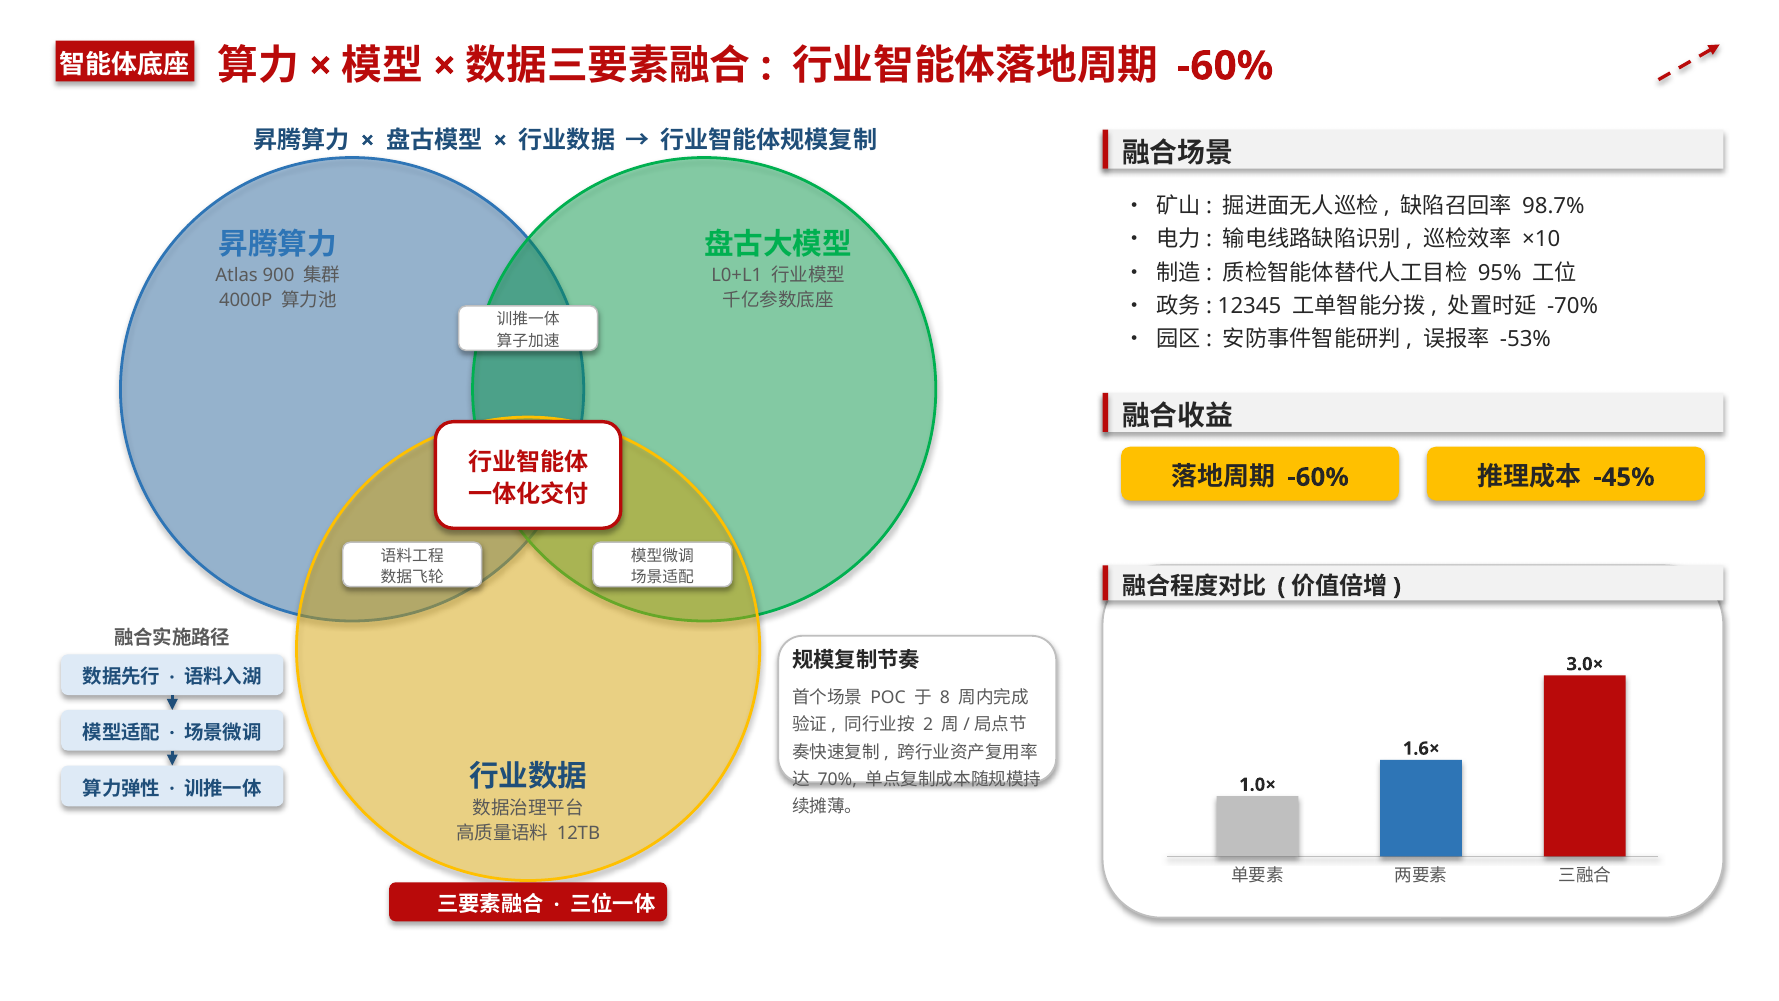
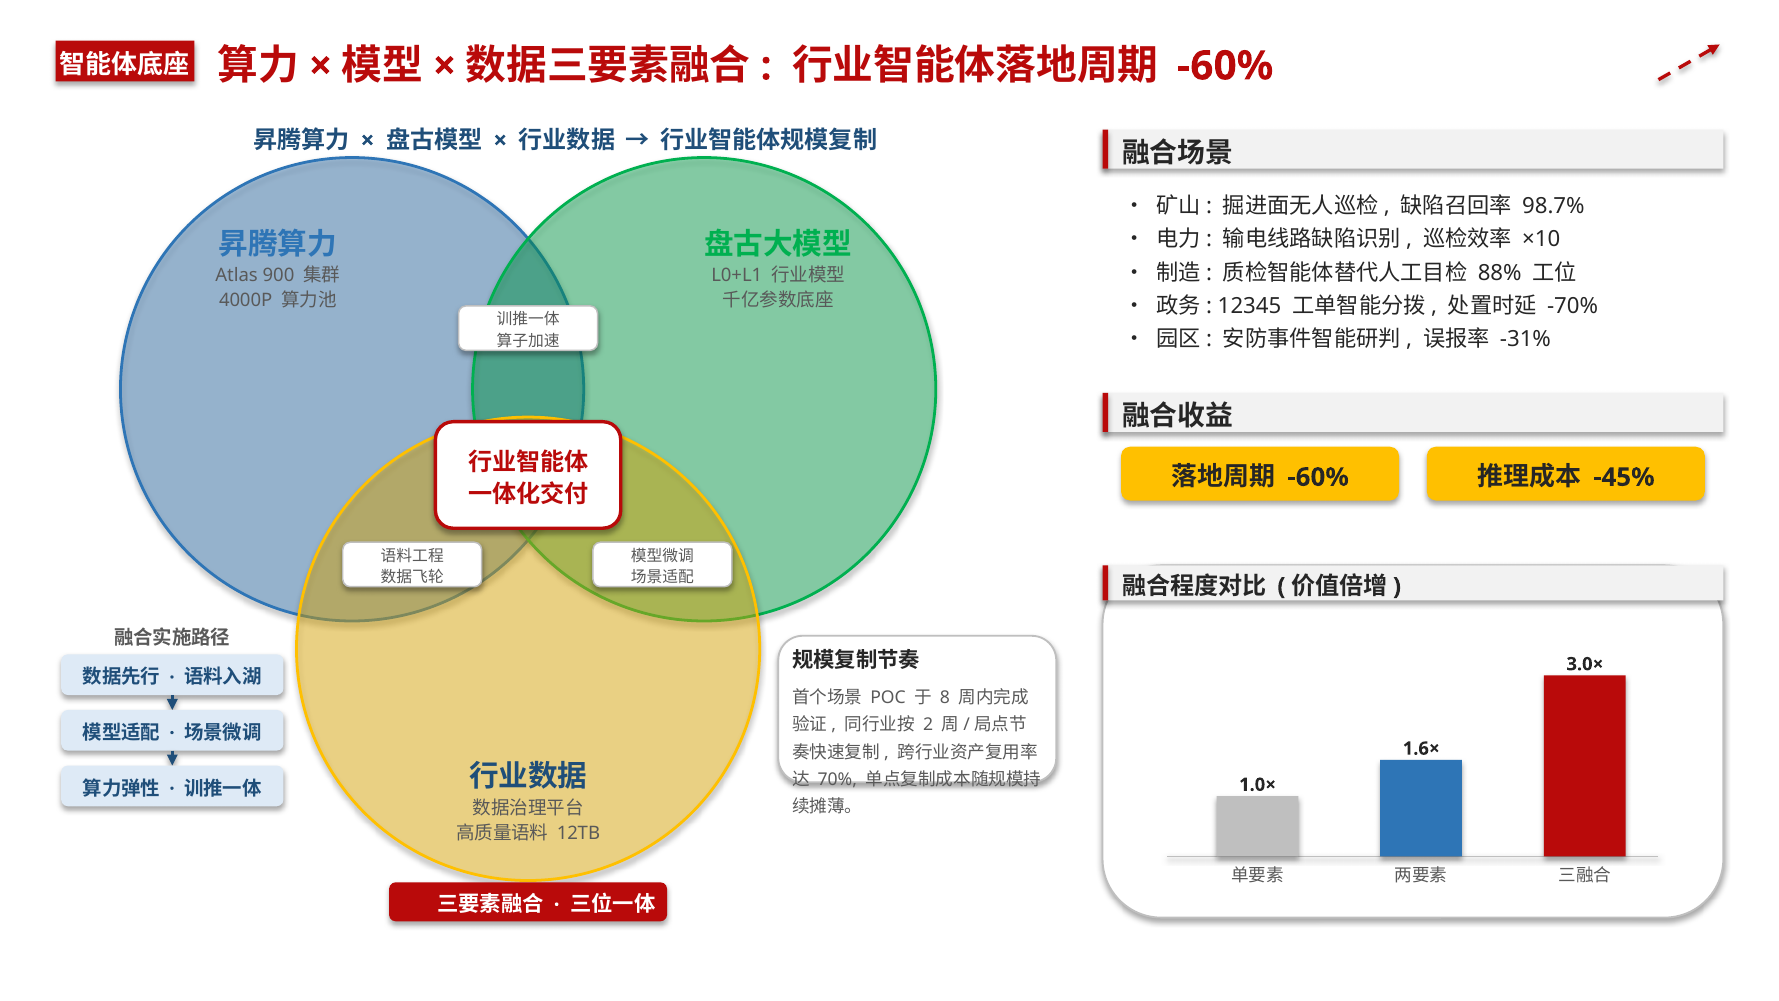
95%: 95% -> 88% (1500, 273)
-53%: -53% -> -31% (1525, 339)
